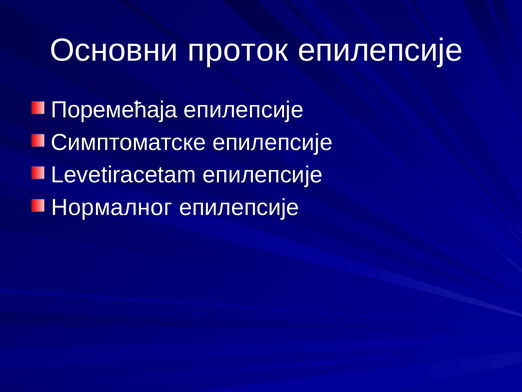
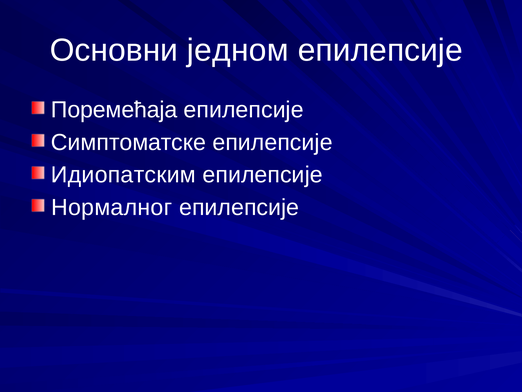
проток: проток -> једном (238, 50)
Levetiracetam: Levetiracetam -> Идиопатским (123, 175)
